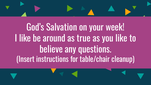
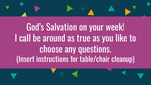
I like: like -> call (25, 39)
believe: believe -> choose (51, 49)
